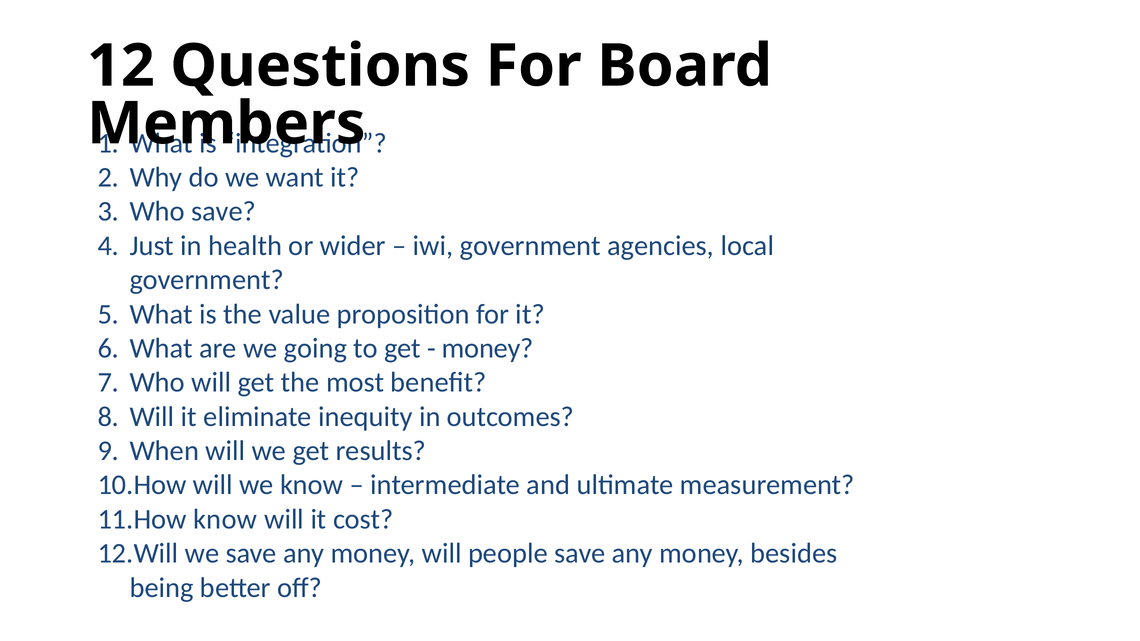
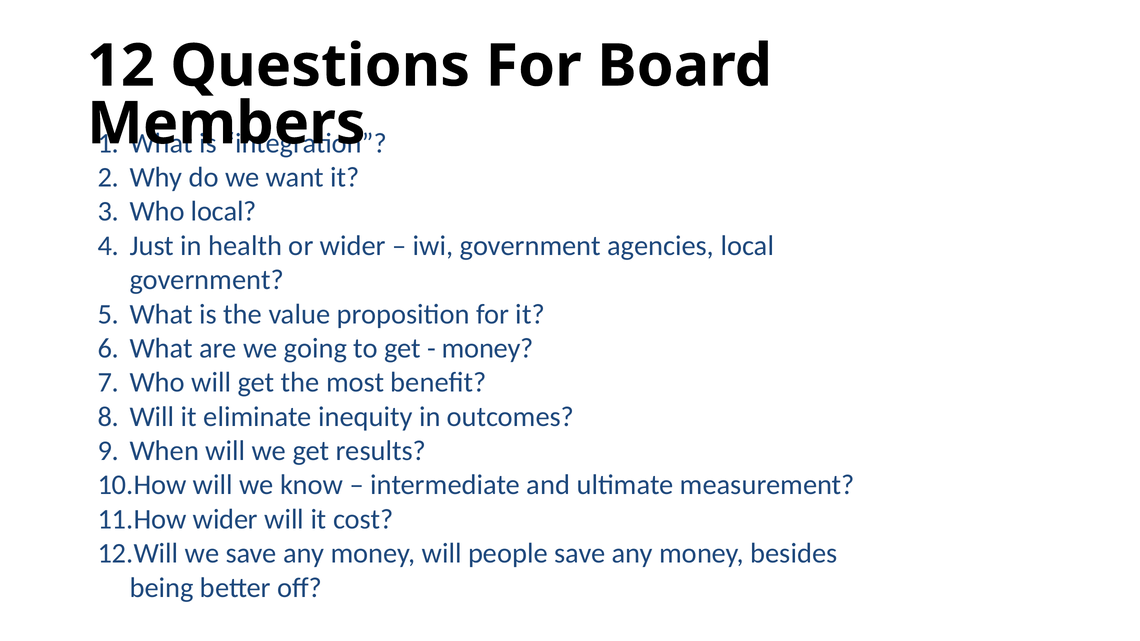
Who save: save -> local (224, 212)
know: know -> wider (225, 519)
